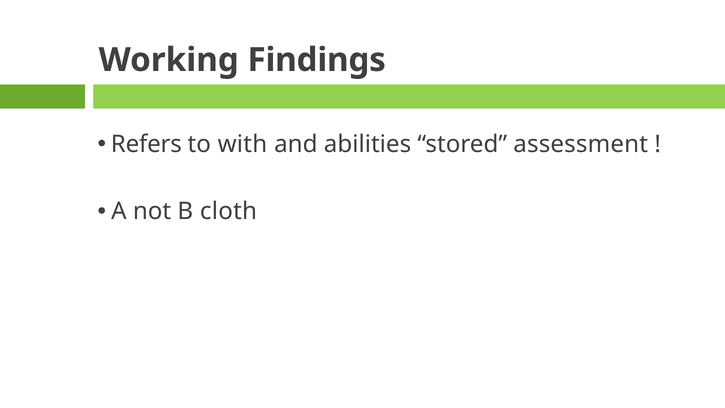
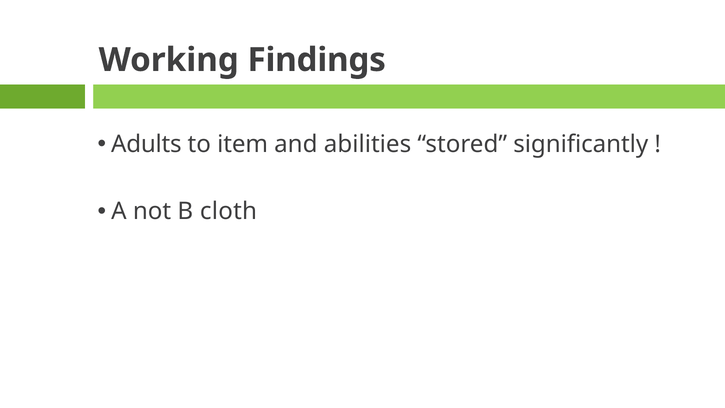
Refers: Refers -> Adults (146, 144)
with: with -> item (243, 144)
assessment: assessment -> significantly (581, 144)
